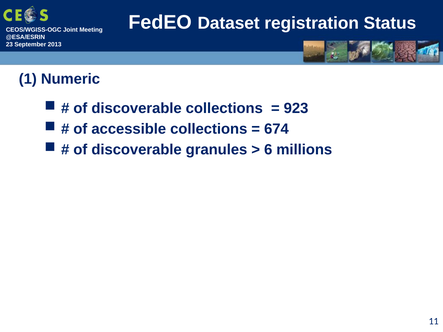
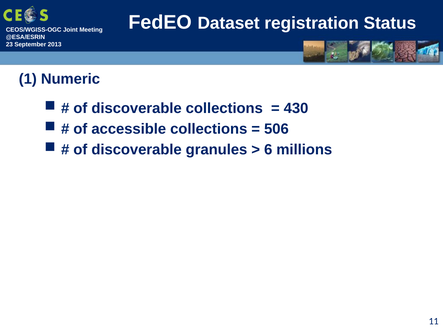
923: 923 -> 430 (296, 108)
674: 674 -> 506 (276, 129)
